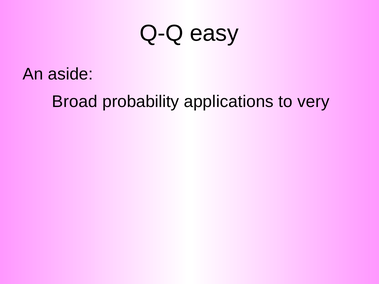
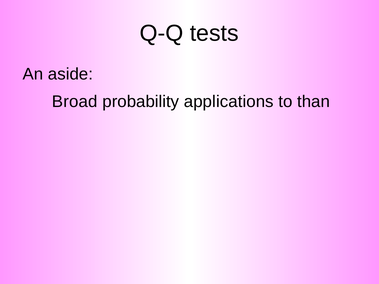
easy: easy -> tests (214, 33)
very: very -> than (314, 102)
